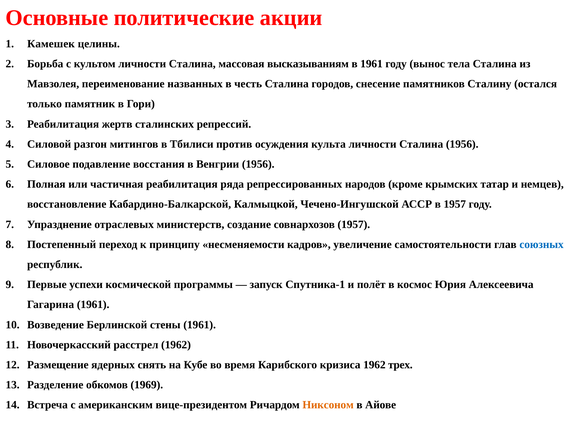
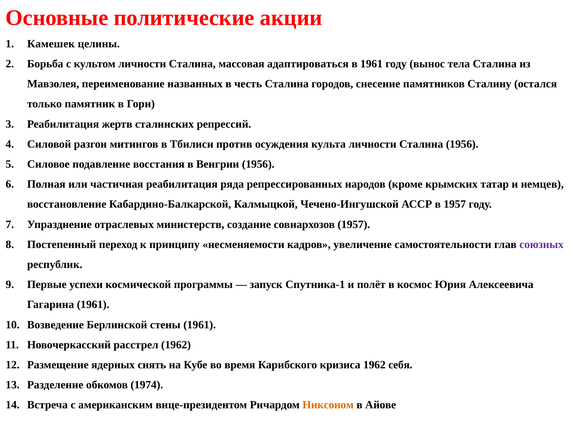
высказываниям: высказываниям -> адаптироваться (308, 64)
союзных colour: blue -> purple (542, 244)
трех: трех -> себя (400, 365)
1969: 1969 -> 1974 (147, 385)
